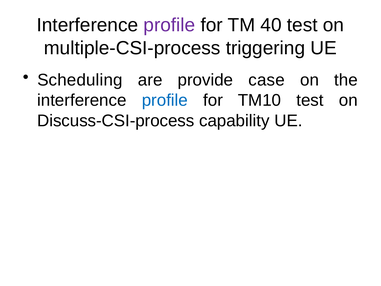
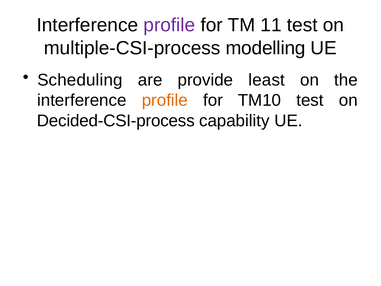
40: 40 -> 11 (271, 25)
triggering: triggering -> modelling (266, 48)
case: case -> least (267, 80)
profile colour: blue -> orange (165, 100)
Discuss-CSI-process: Discuss-CSI-process -> Decided-CSI-process (116, 121)
